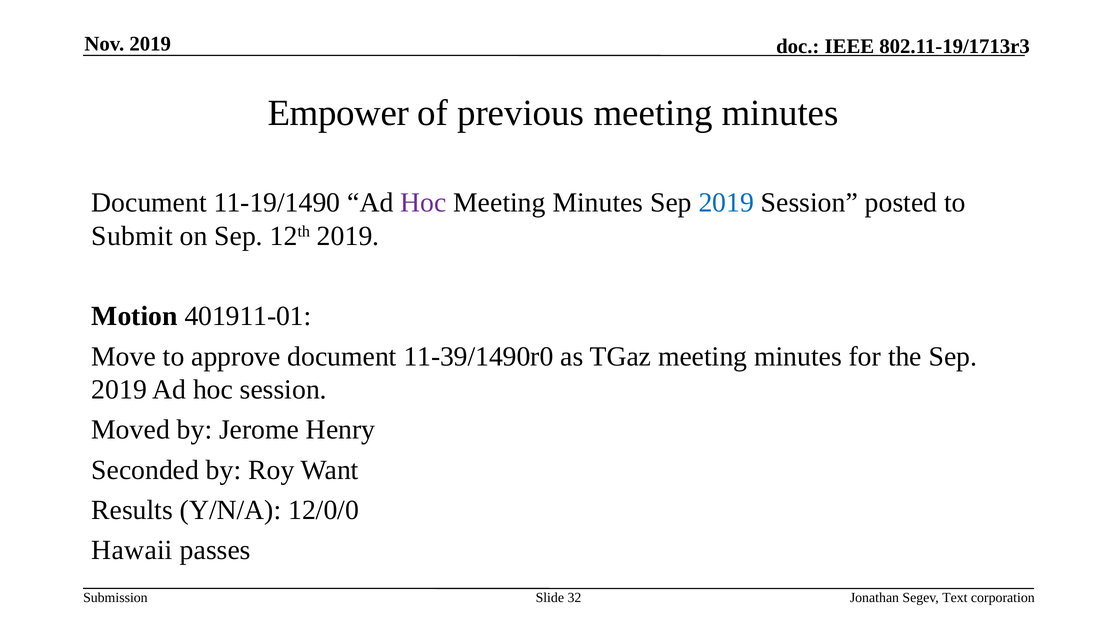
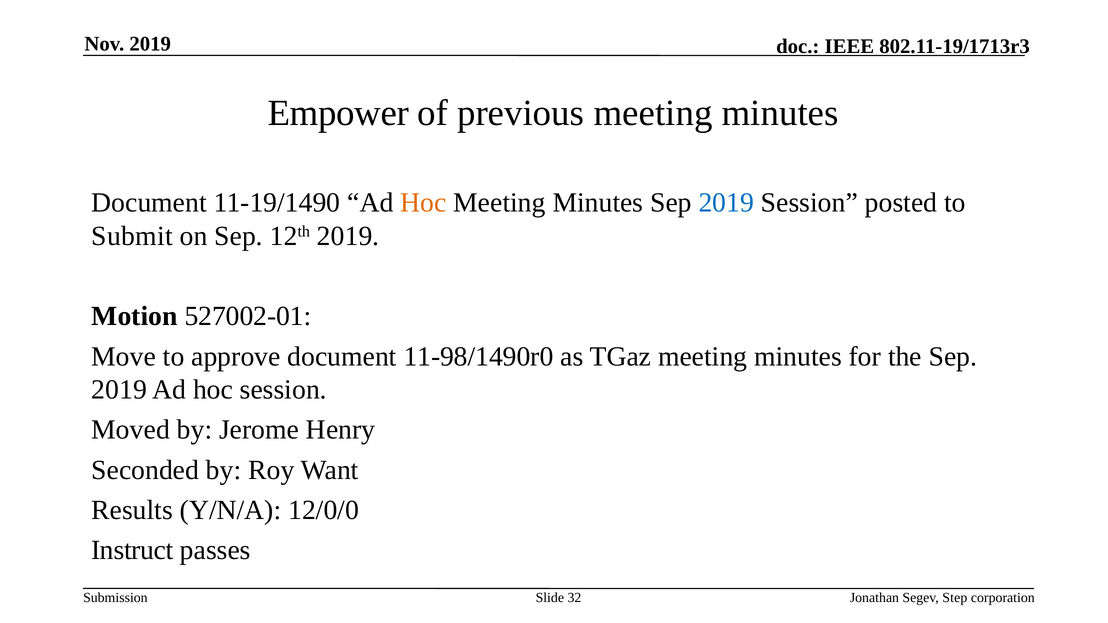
Hoc colour: purple -> orange (423, 203)
401911-01: 401911-01 -> 527002-01 (248, 316)
11-39/1490r0: 11-39/1490r0 -> 11-98/1490r0 (478, 357)
Hawaii: Hawaii -> Instruct (132, 550)
Text: Text -> Step (955, 598)
